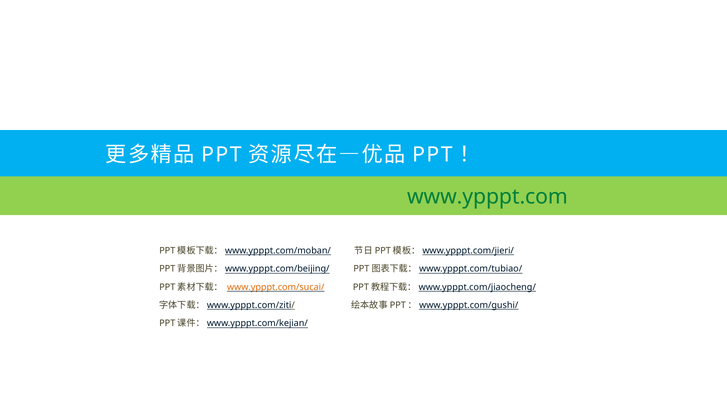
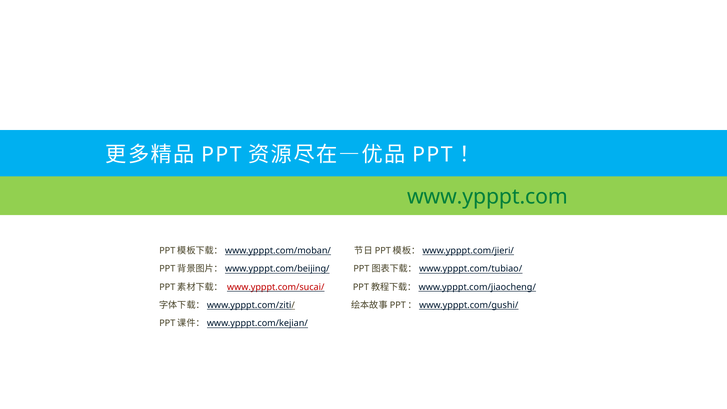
www.ypppt.com/sucai/ colour: orange -> red (276, 287)
